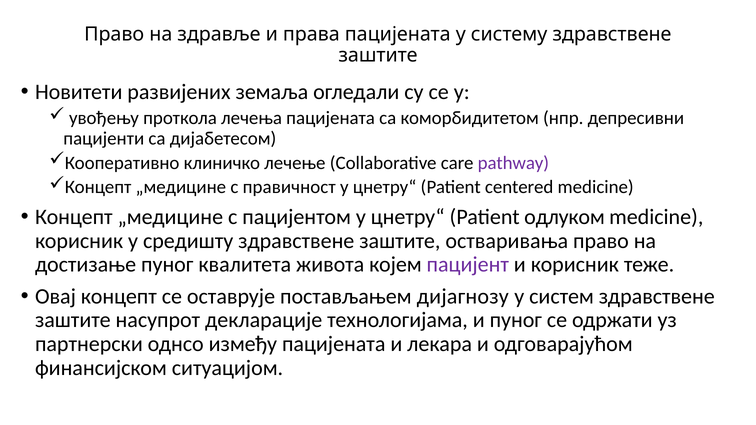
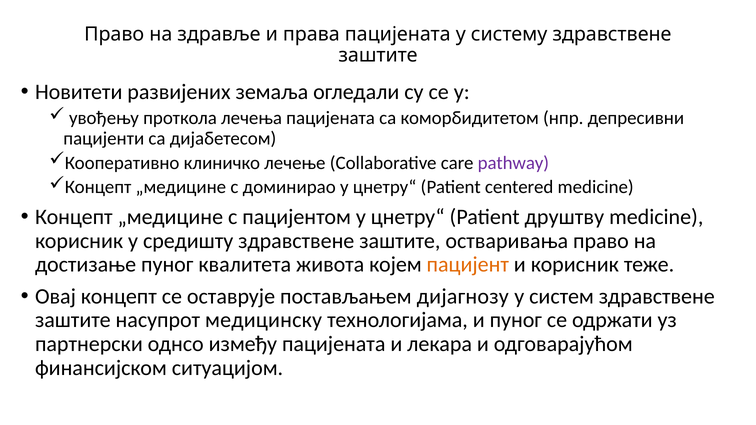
правичност: правичност -> доминирао (289, 187)
одлуком: одлуком -> друштву (564, 217)
пацијент colour: purple -> orange (468, 265)
декларације: декларације -> медицинску (264, 320)
